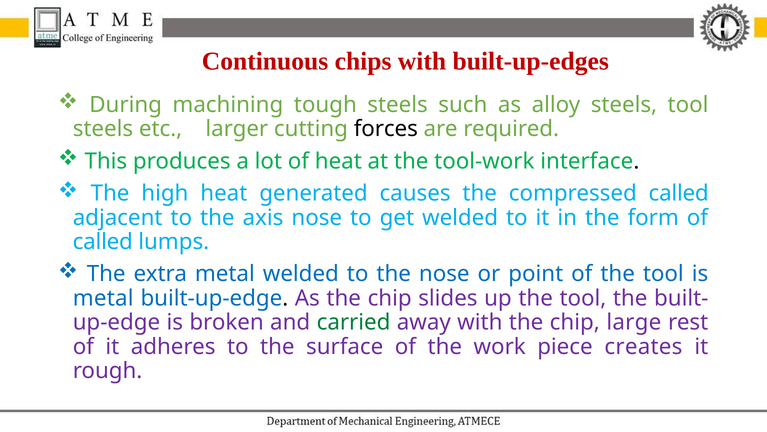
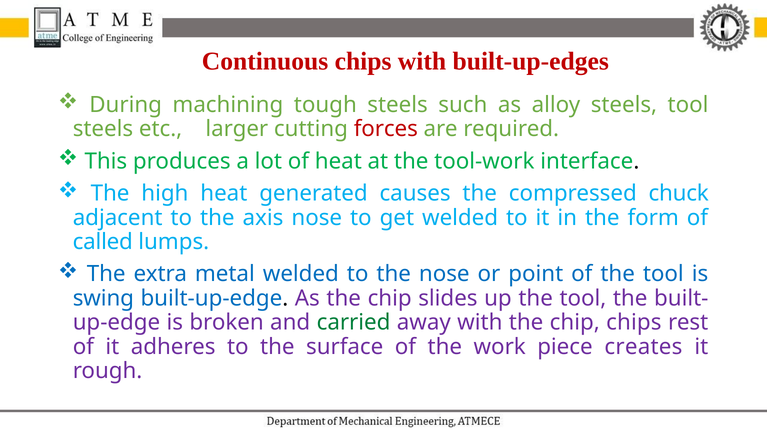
forces colour: black -> red (386, 129)
compressed called: called -> chuck (679, 193)
metal: metal -> swing (103, 298)
chip large: large -> chips (634, 322)
